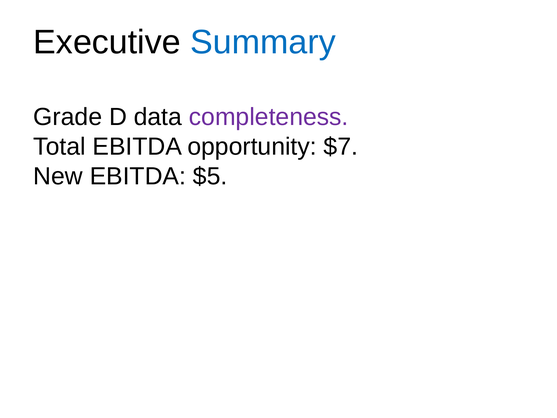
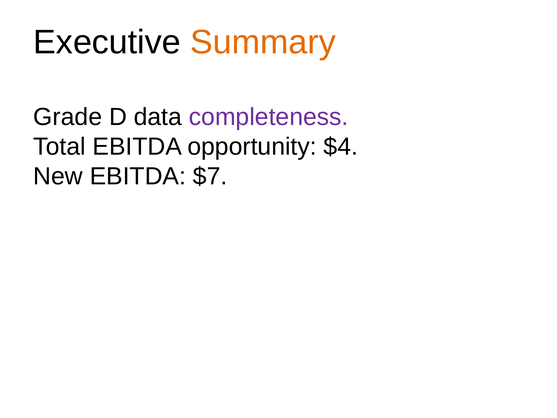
Summary colour: blue -> orange (263, 42)
$7: $7 -> $4 (341, 147)
$5: $5 -> $7 (210, 176)
